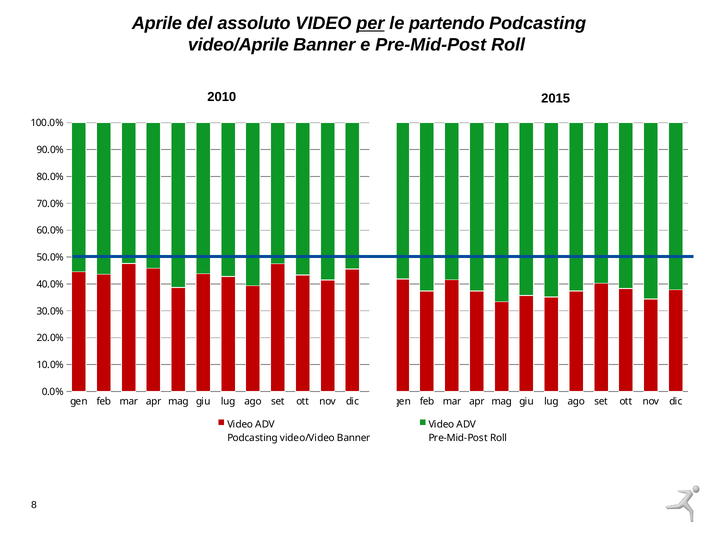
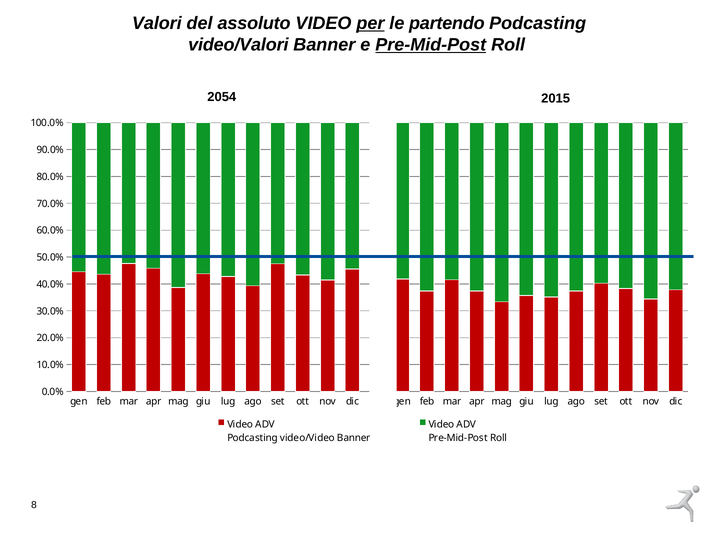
Aprile: Aprile -> Valori (157, 23)
video/Aprile: video/Aprile -> video/Valori (238, 45)
Pre-Mid-Post underline: none -> present (431, 45)
2010: 2010 -> 2054 (222, 97)
